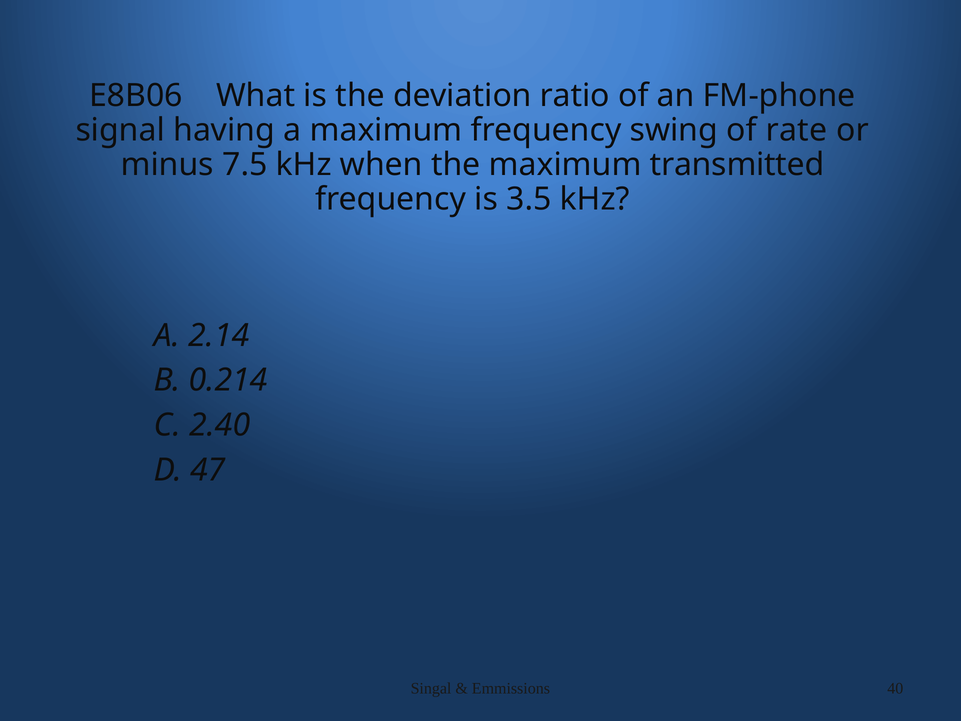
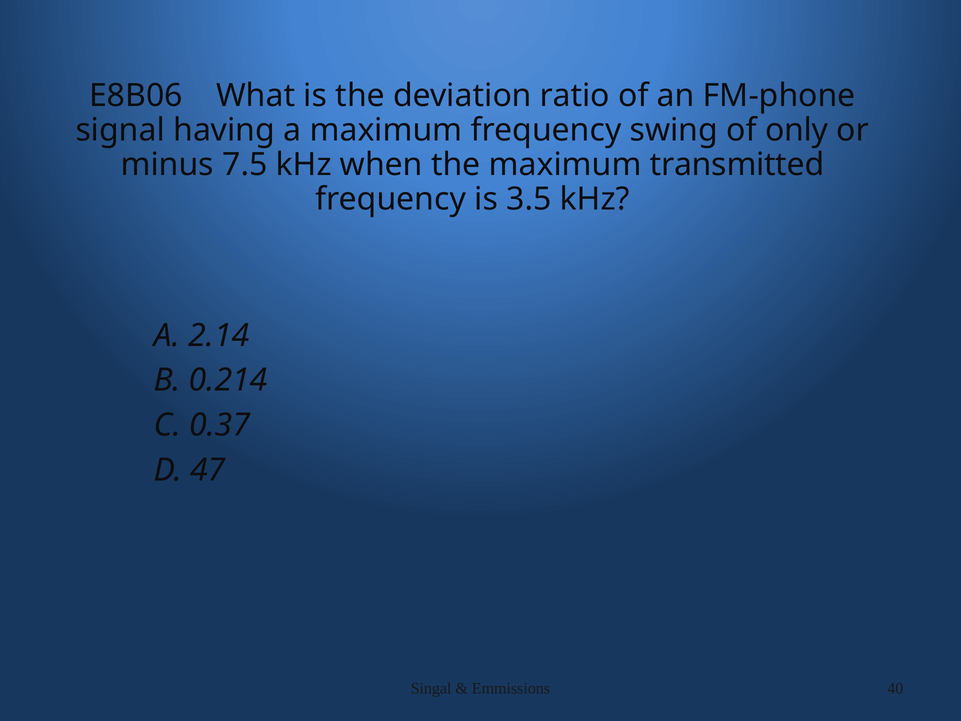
rate: rate -> only (797, 130)
2.40: 2.40 -> 0.37 (220, 425)
